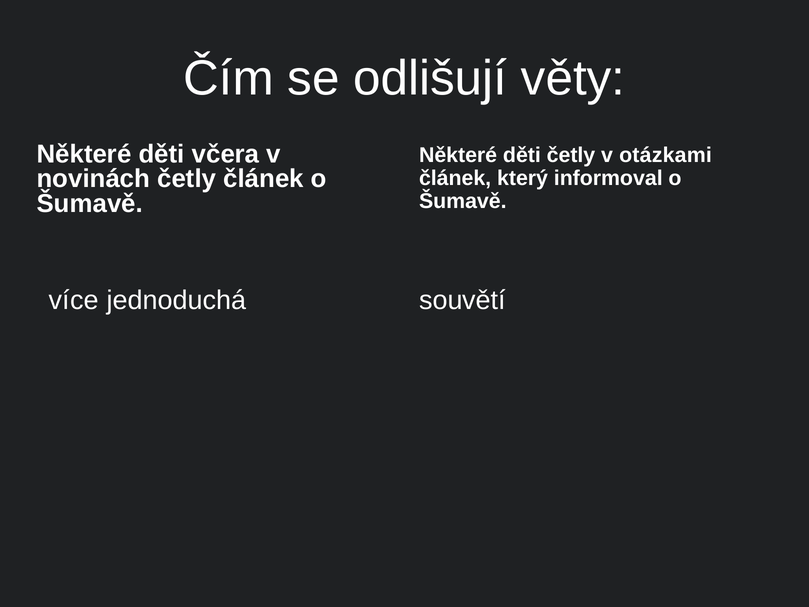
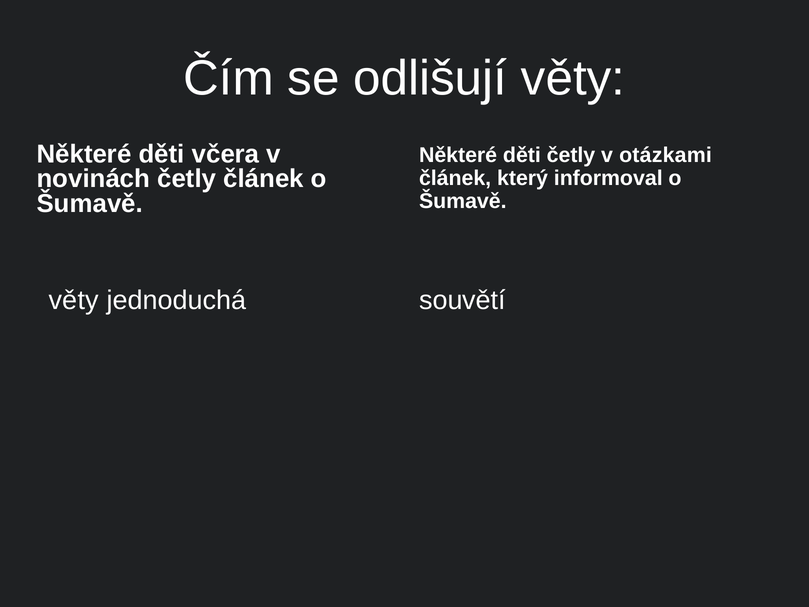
více: více -> věty (74, 300)
